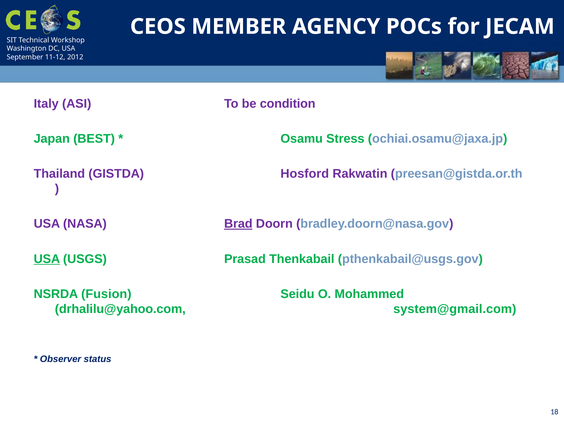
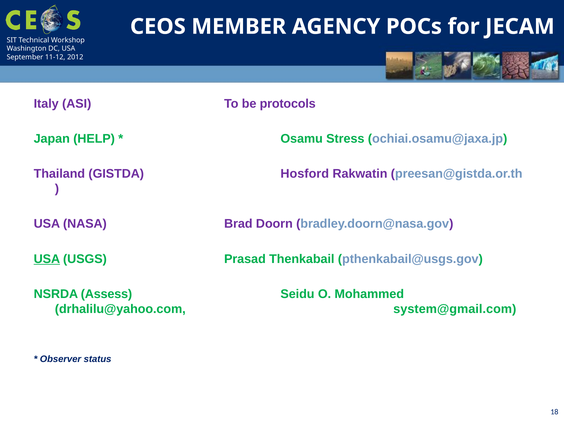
condition: condition -> protocols (288, 104)
BEST: BEST -> HELP (94, 139)
Brad underline: present -> none (238, 224)
Fusion: Fusion -> Assess (106, 294)
